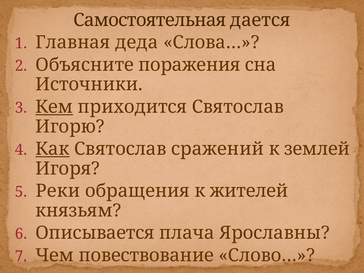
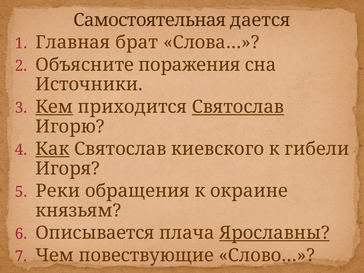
деда: деда -> брат (137, 42)
Святослав underline: none -> present (238, 107)
сражений: сражений -> киевского (218, 149)
землей: землей -> гибели (317, 149)
жителей: жителей -> окраине (249, 191)
Ярославны underline: none -> present (274, 233)
повествование: повествование -> повествующие (146, 255)
